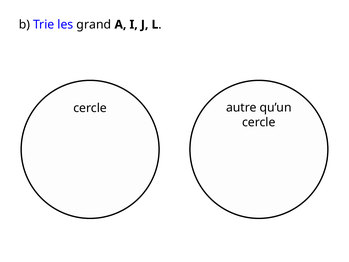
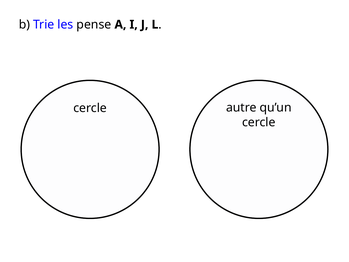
grand: grand -> pense (94, 25)
